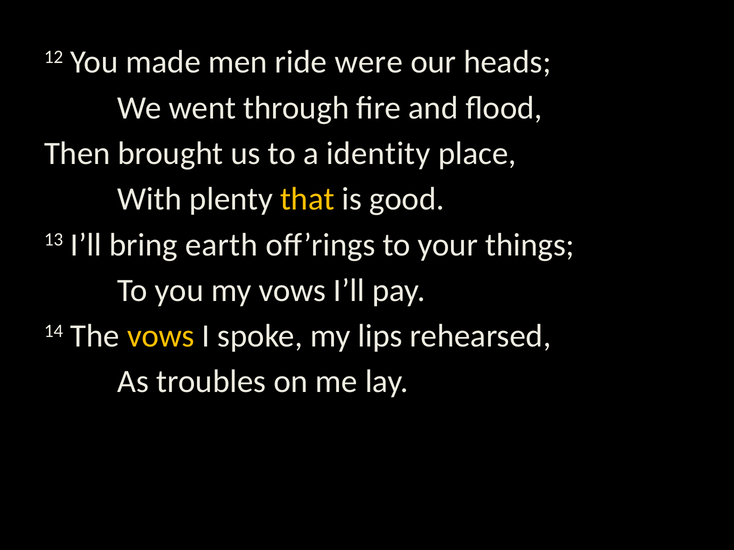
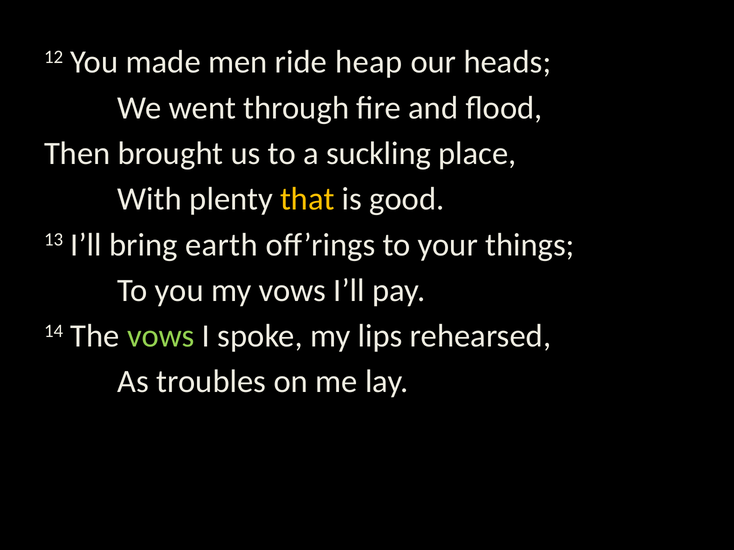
were: were -> heap (369, 62)
identity: identity -> suckling (379, 154)
vows colour: yellow -> light green (161, 336)
